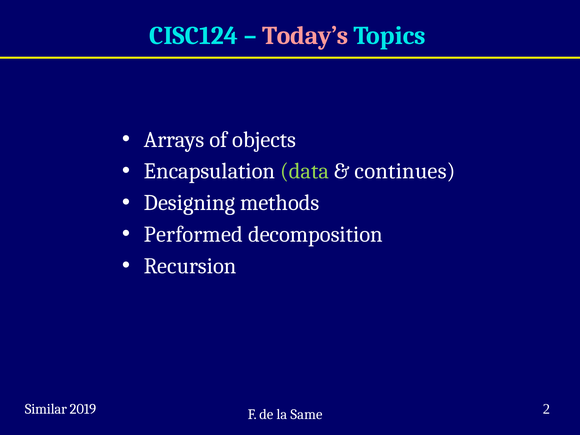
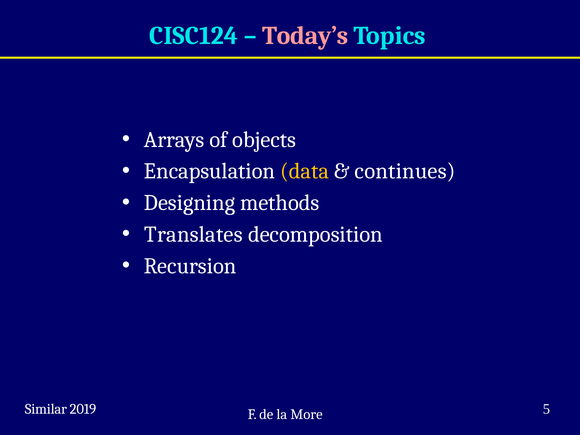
data colour: light green -> yellow (305, 171)
Performed: Performed -> Translates (193, 234)
2: 2 -> 5 (546, 409)
Same: Same -> More (306, 414)
